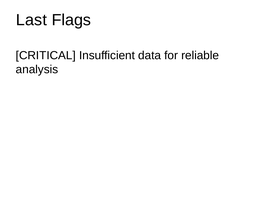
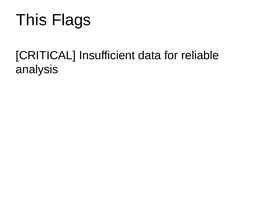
Last: Last -> This (31, 20)
